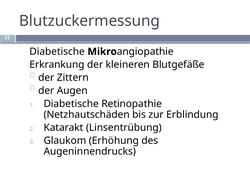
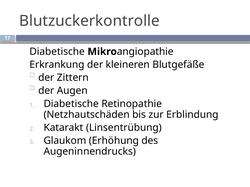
Blutzuckermessung: Blutzuckermessung -> Blutzuckerkontrolle (89, 21)
